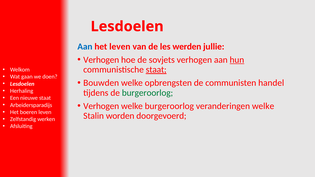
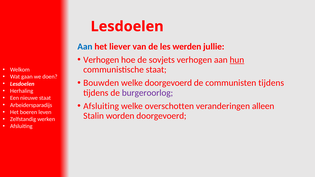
het leven: leven -> liever (120, 47)
staat underline: present -> none (156, 70)
welke opbrengsten: opbrengsten -> doorgevoerd (168, 83)
communisten handel: handel -> tijdens (271, 83)
burgeroorlog colour: green -> purple (147, 93)
Verhogen: Verhogen -> Afsluiting (101, 106)
welke burgeroorlog: burgeroorlog -> overschotten (169, 106)
veranderingen welke: welke -> alleen (263, 106)
